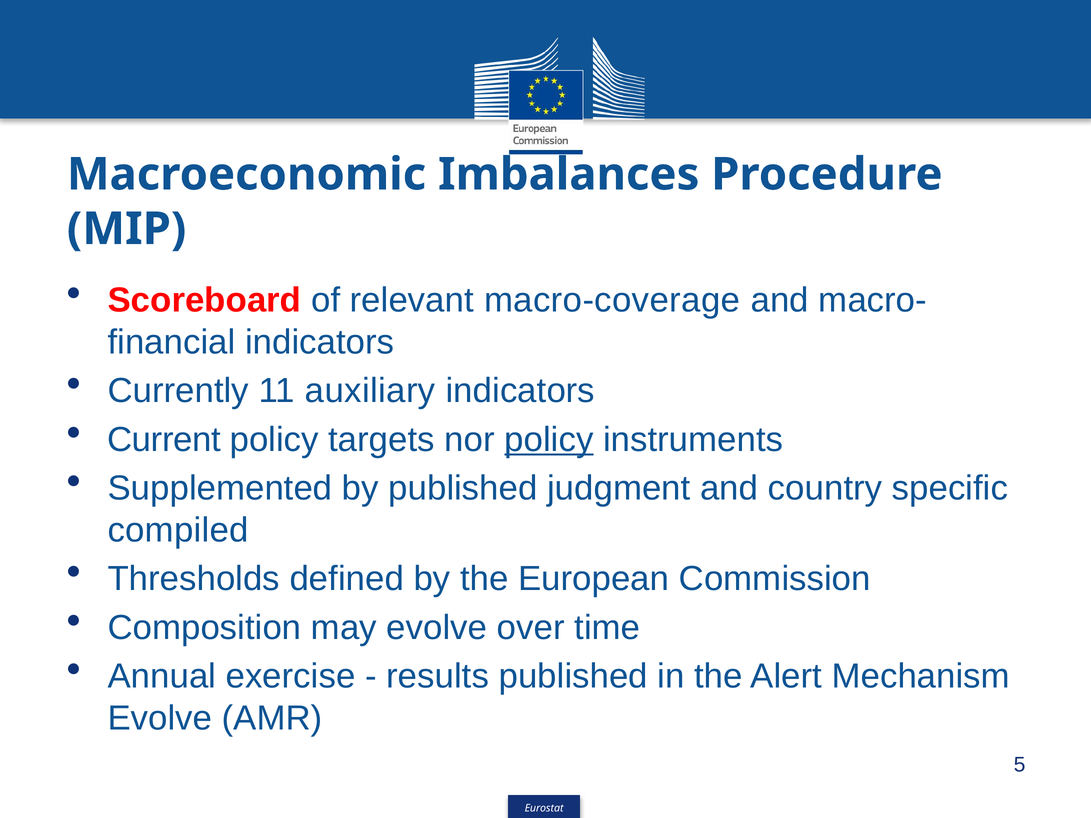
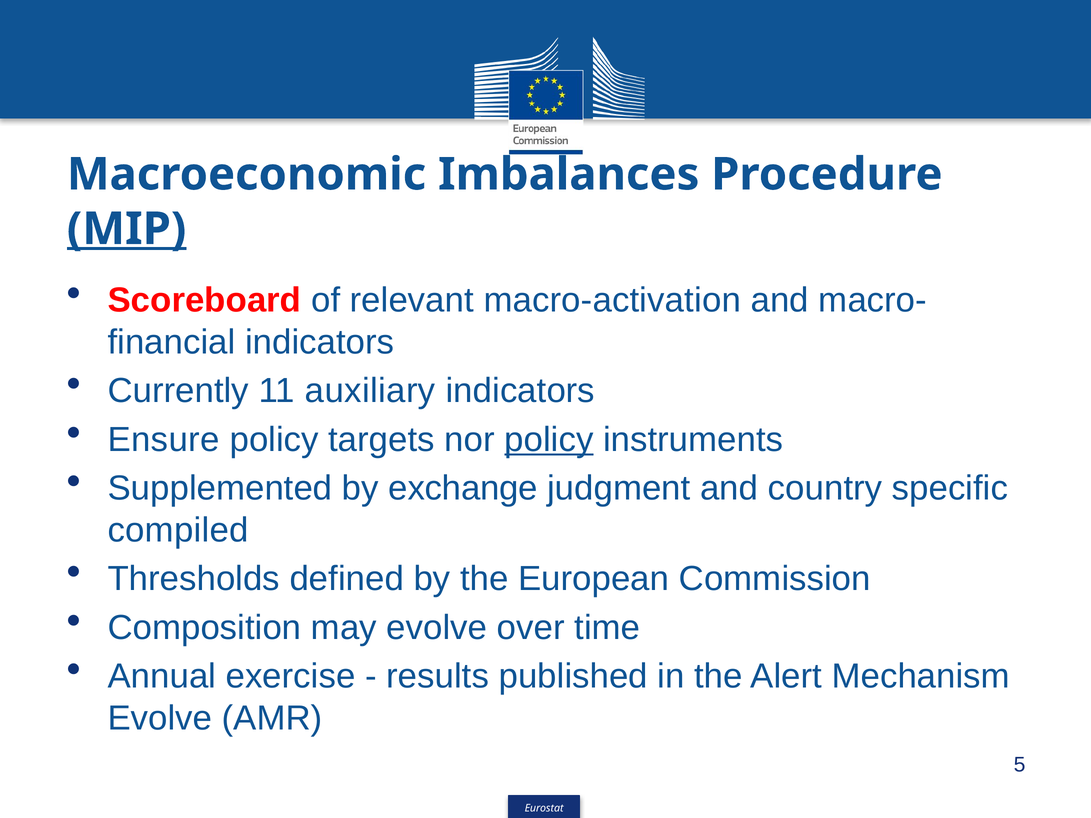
MIP underline: none -> present (127, 229)
macro-coverage: macro-coverage -> macro-activation (612, 300)
Current: Current -> Ensure (164, 440)
by published: published -> exchange (463, 488)
